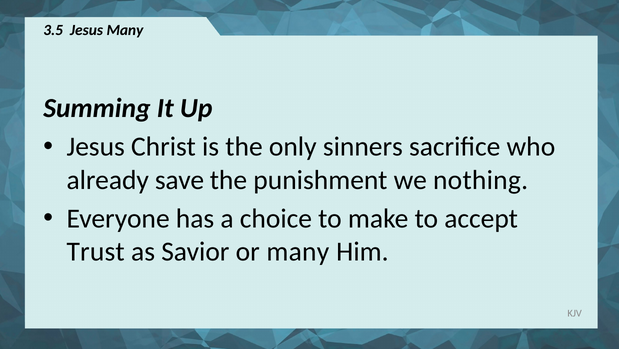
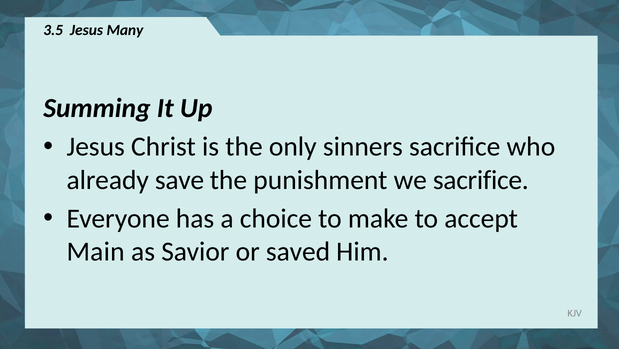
we nothing: nothing -> sacrifice (481, 180)
Trust: Trust -> Main (96, 252)
or many: many -> saved (298, 252)
